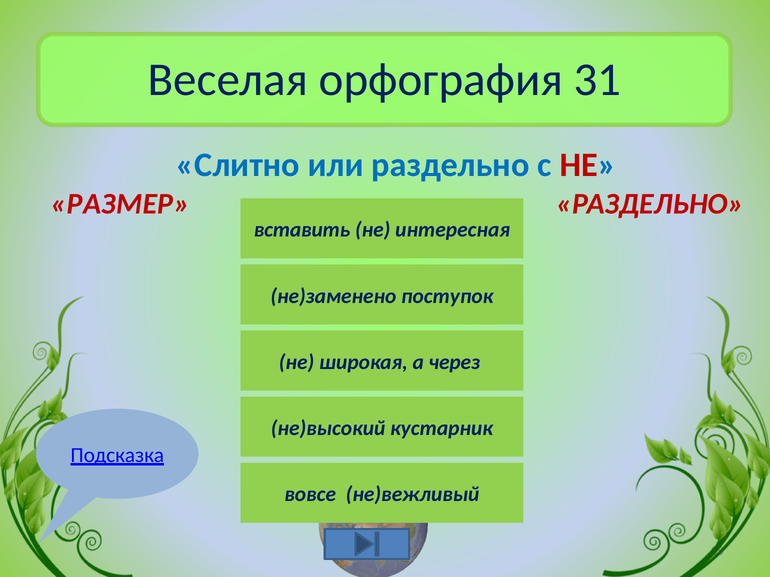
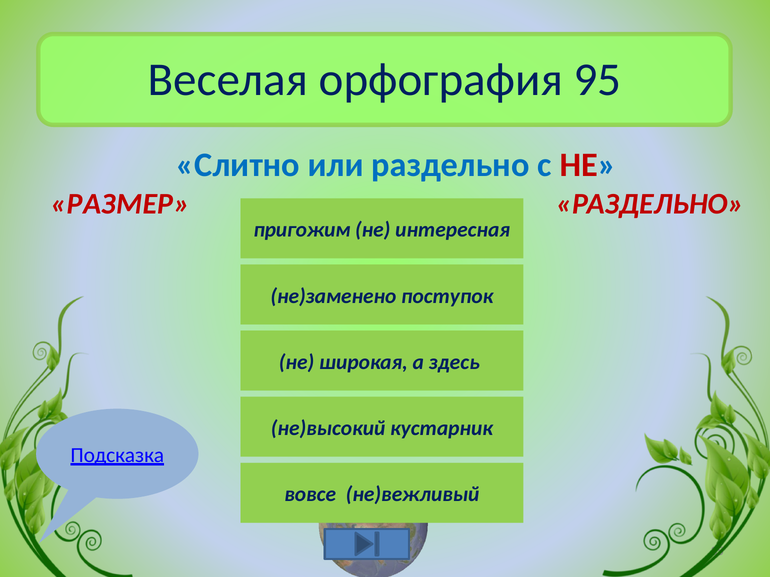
31: 31 -> 95 (597, 80)
вставить: вставить -> пригожим (302, 230)
через: через -> здесь (454, 362)
